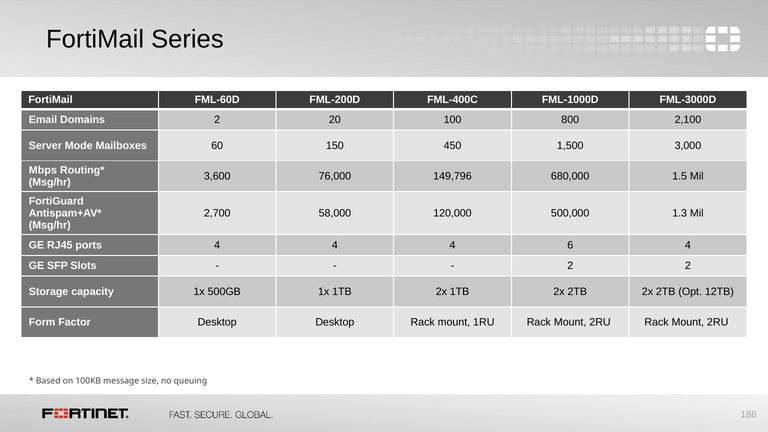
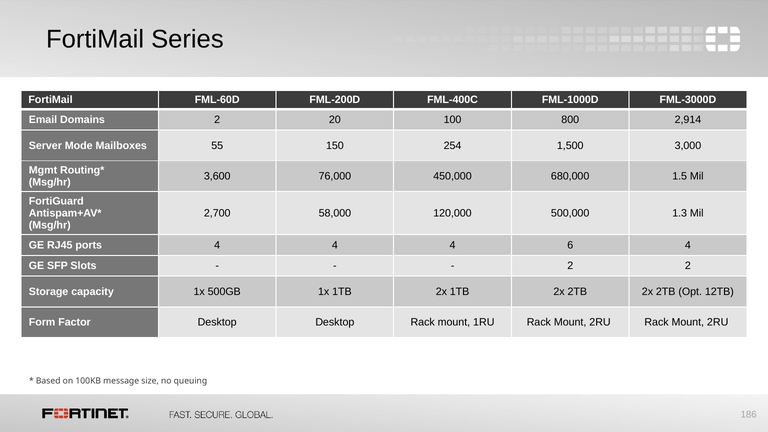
2,100: 2,100 -> 2,914 (688, 120)
60: 60 -> 55 (217, 146)
450: 450 -> 254 (453, 146)
Mbps: Mbps -> Mgmt (43, 170)
149,796: 149,796 -> 450,000 (453, 176)
